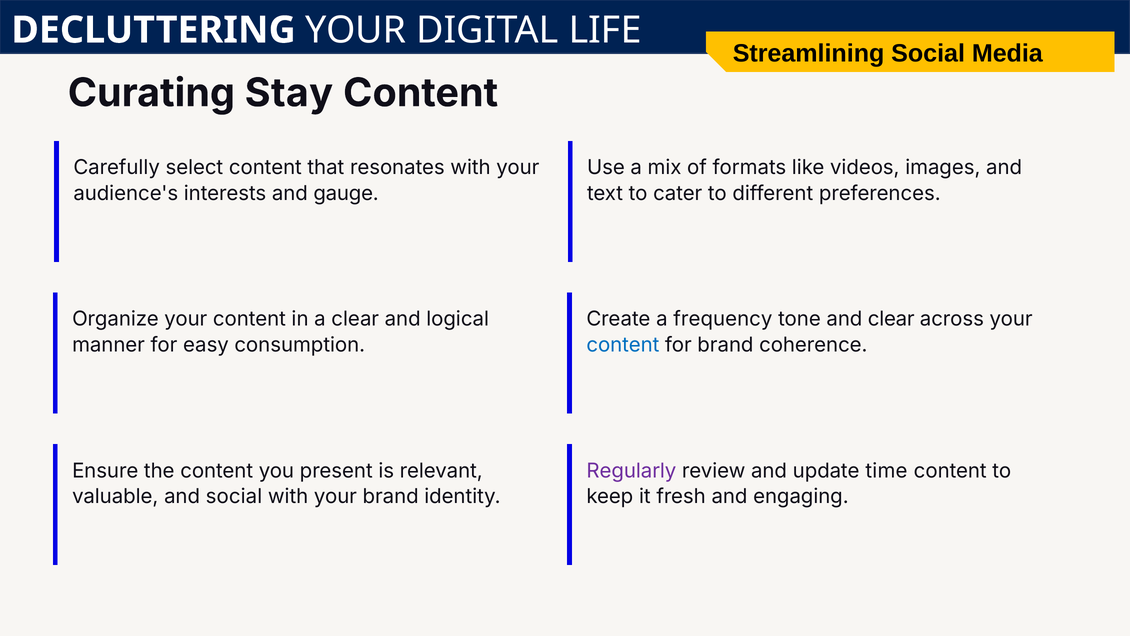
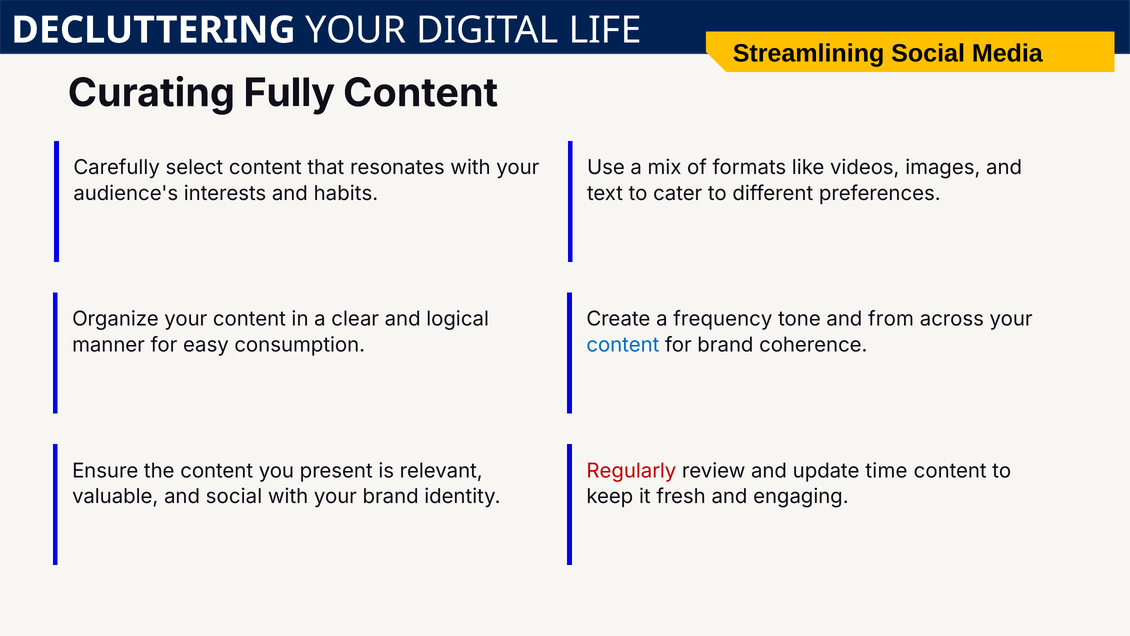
Stay: Stay -> Fully (289, 93)
gauge: gauge -> habits (346, 193)
and clear: clear -> from (891, 319)
Regularly colour: purple -> red (631, 471)
